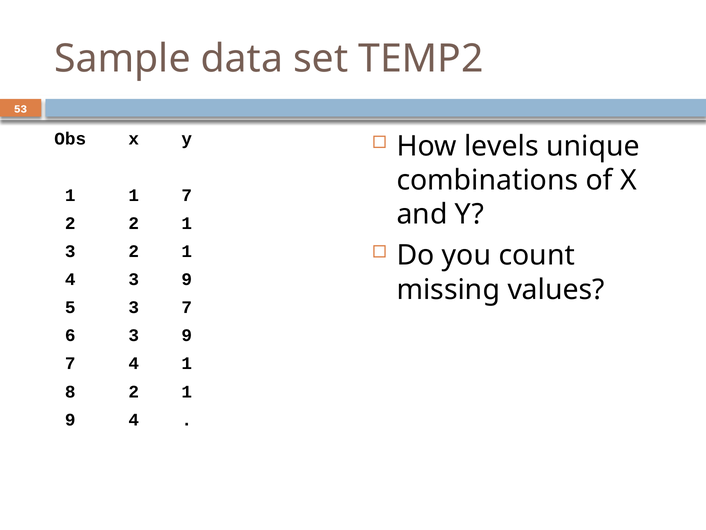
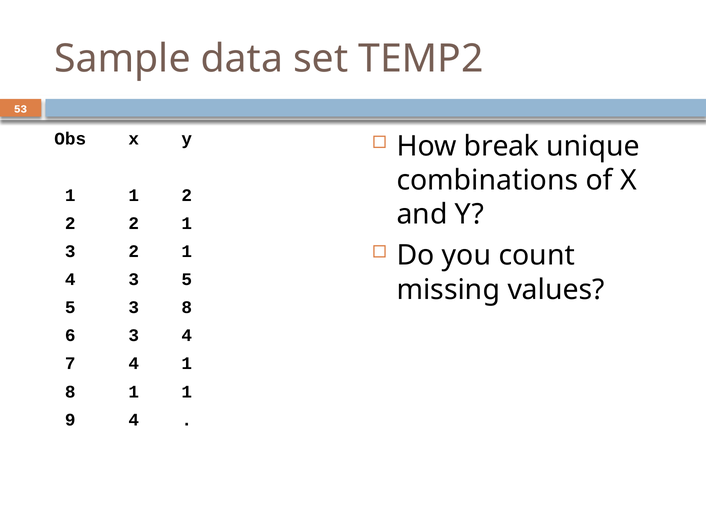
levels: levels -> break (501, 146)
1 7: 7 -> 2 (187, 195)
4 3 9: 9 -> 5 (187, 279)
3 7: 7 -> 8 (187, 307)
6 3 9: 9 -> 4 (187, 335)
8 2: 2 -> 1 (134, 391)
